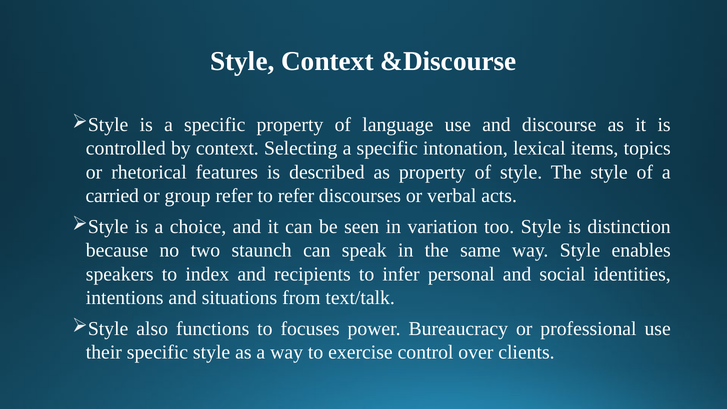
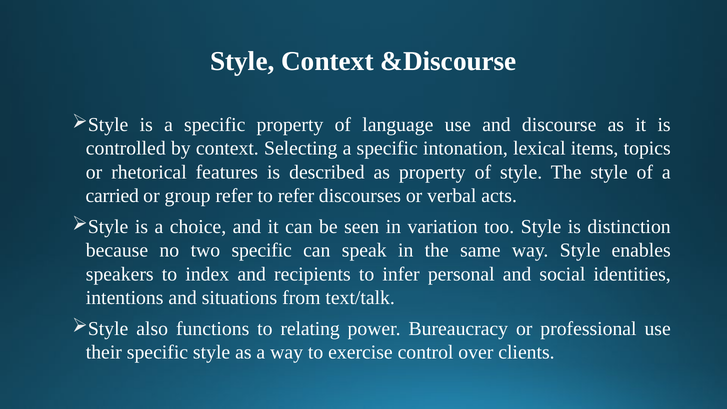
two staunch: staunch -> specific (262, 250)
focuses: focuses -> relating (310, 329)
